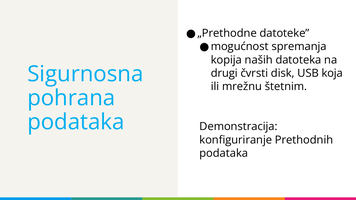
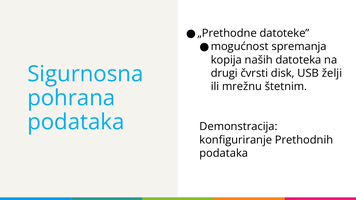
koja: koja -> želji (332, 73)
